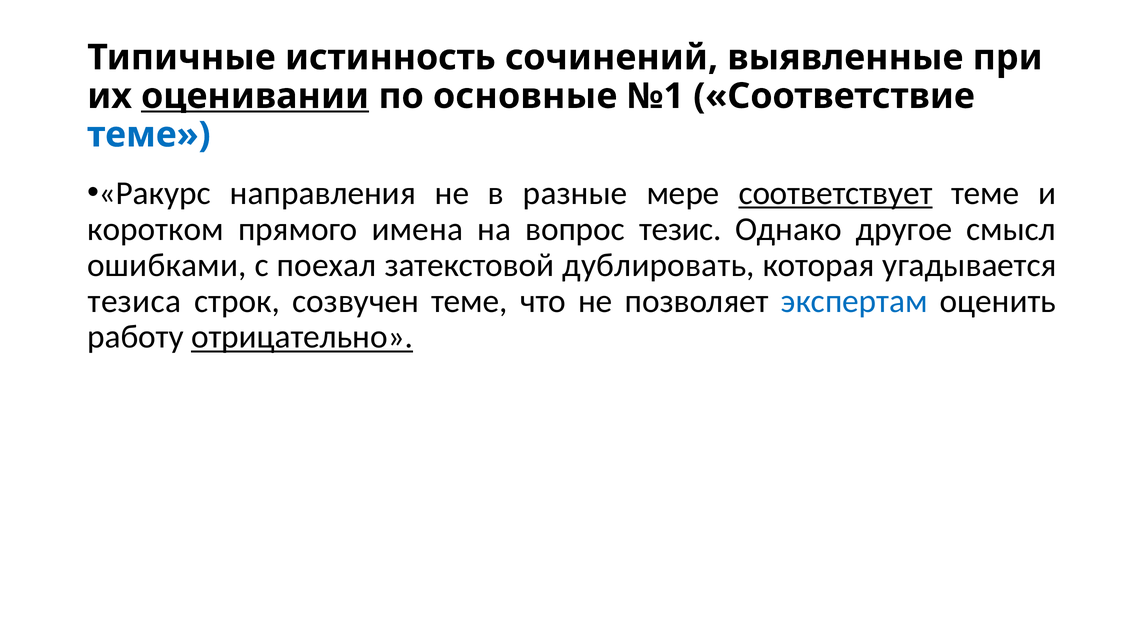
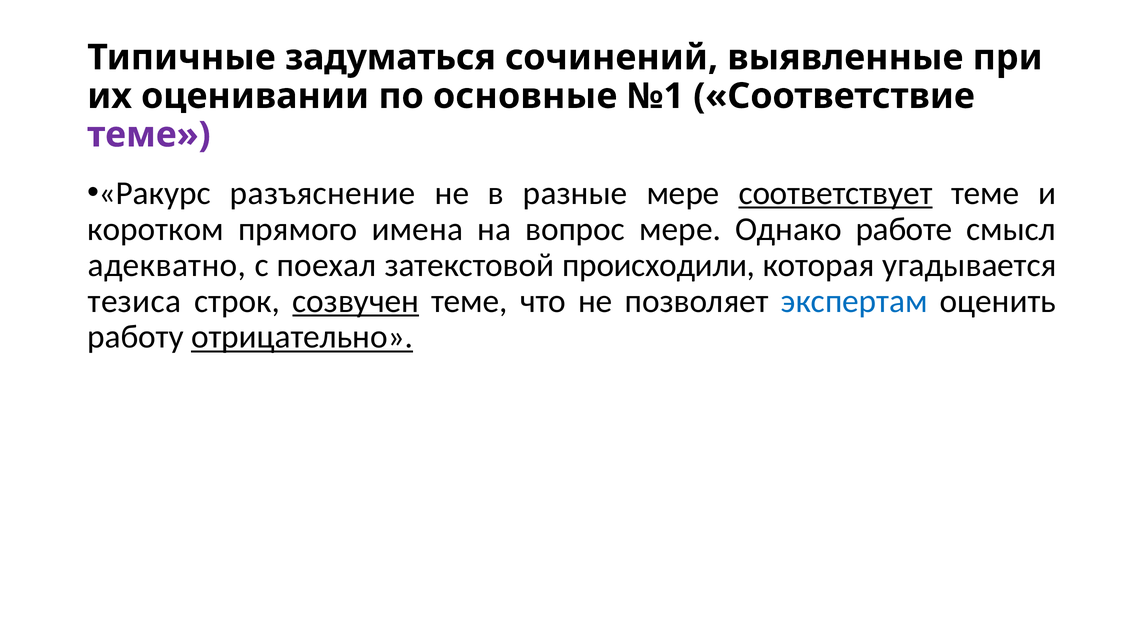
истинность: истинность -> задуматься (390, 58)
оценивании underline: present -> none (255, 96)
теме colour: blue -> purple (149, 135)
направления: направления -> разъяснение (323, 193)
вопрос тезис: тезис -> мере (680, 229)
другое: другое -> работе (904, 229)
ошибками: ошибками -> адекватно (167, 265)
дублировать: дублировать -> происходили (659, 265)
созвучен underline: none -> present (356, 301)
